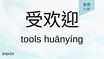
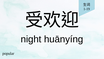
tools: tools -> night (31, 39)
